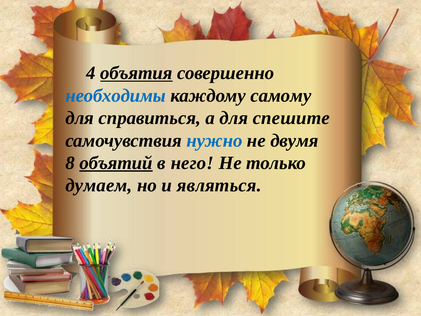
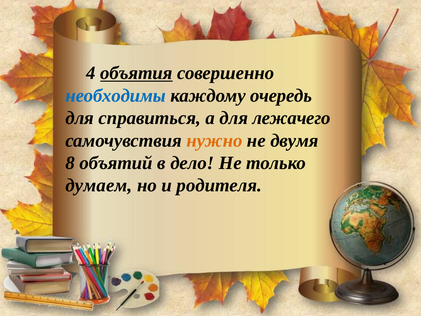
самому: самому -> очередь (281, 95)
спешите: спешите -> лежачего (291, 118)
нужно colour: blue -> orange (214, 140)
объятий underline: present -> none (116, 163)
него: него -> дело (192, 163)
являться: являться -> родителя (219, 185)
